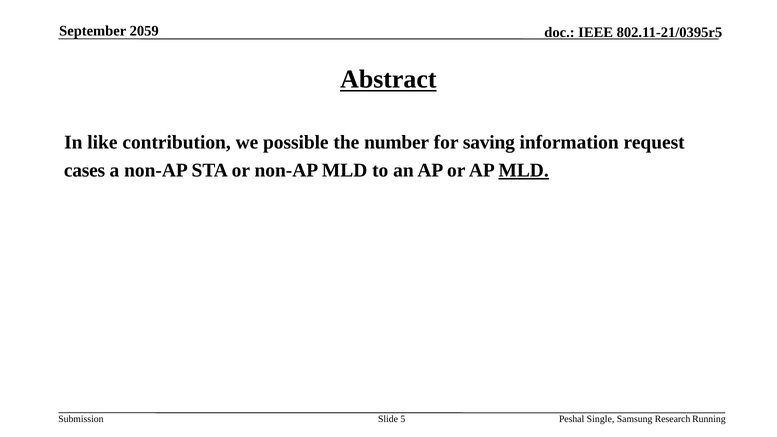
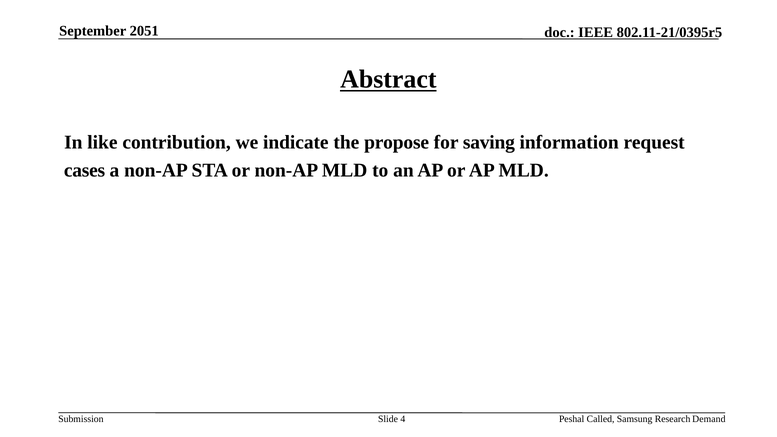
2059: 2059 -> 2051 (144, 31)
possible: possible -> indicate (296, 142)
number: number -> propose (397, 142)
MLD underline: present -> none (524, 170)
5: 5 -> 4 (403, 419)
Single: Single -> Called (601, 419)
Running: Running -> Demand (709, 419)
